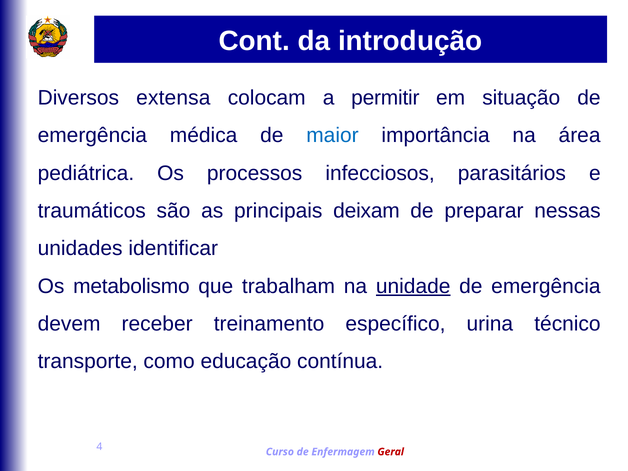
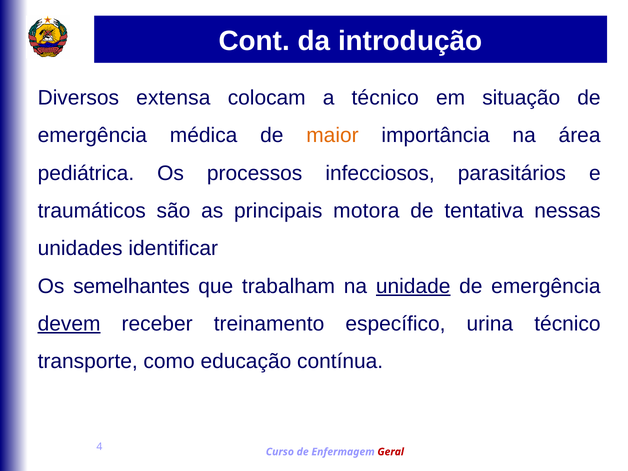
a permitir: permitir -> técnico (385, 98)
maior colour: blue -> orange (332, 135)
deixam: deixam -> motora (366, 211)
preparar: preparar -> tentativa (484, 211)
metabolismo: metabolismo -> semelhantes (131, 286)
devem underline: none -> present (69, 324)
